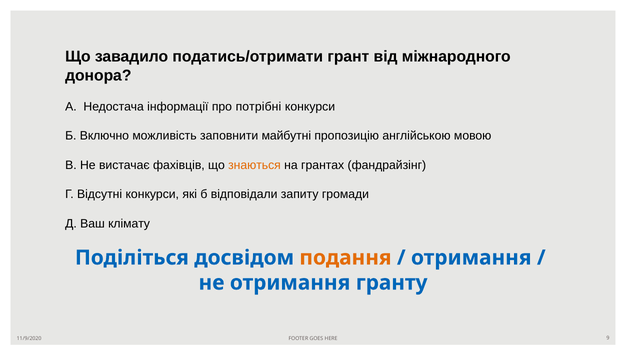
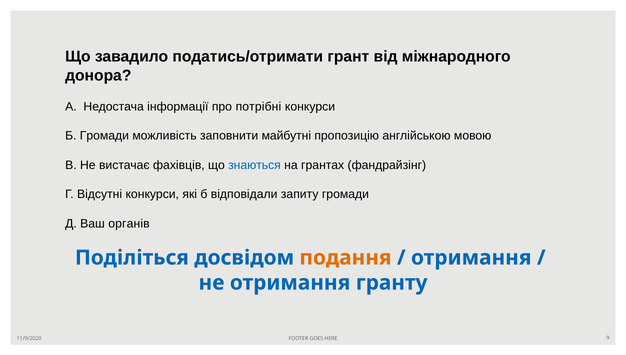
Б Включно: Включно -> Громади (104, 136)
знаються colour: orange -> blue (254, 165)
клімату: клімату -> органів (129, 223)
